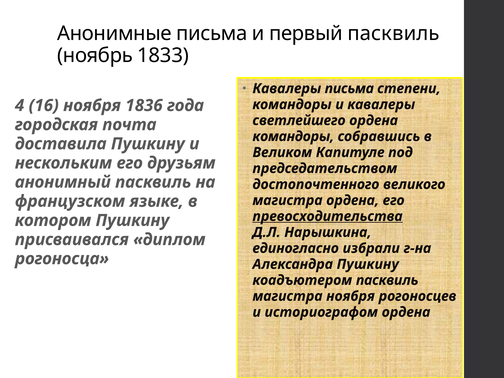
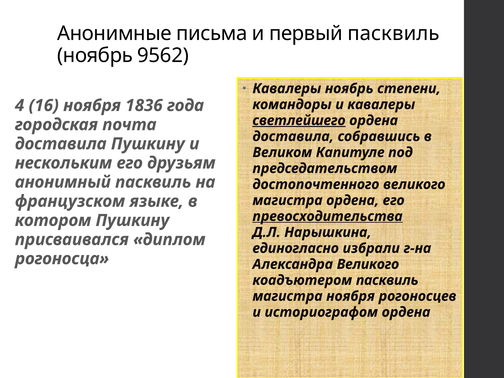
1833: 1833 -> 9562 (163, 55)
Кавалеры письма: письма -> ноябрь (349, 89)
светлейшего underline: none -> present (299, 120)
командоры: командоры -> доставила (293, 136)
Александра Пушкину: Пушкину -> Великого (368, 264)
